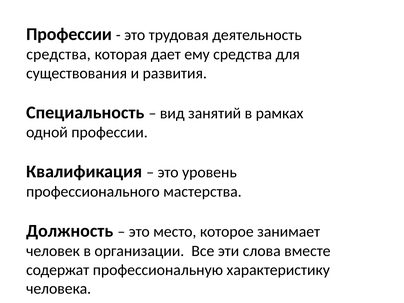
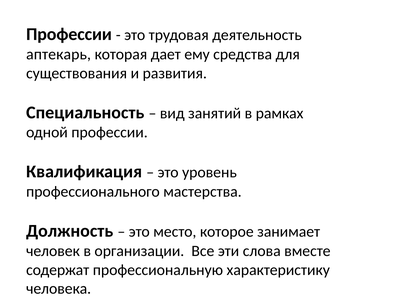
средства: средства -> аптекарь (59, 54)
